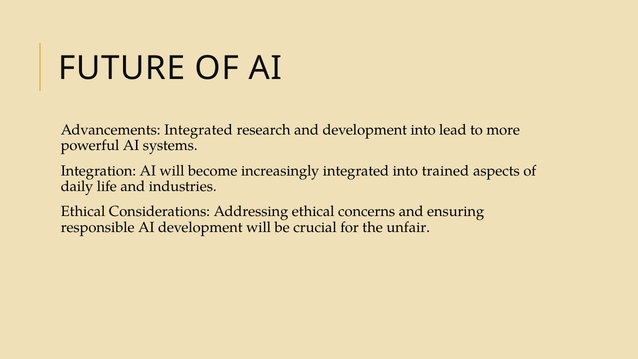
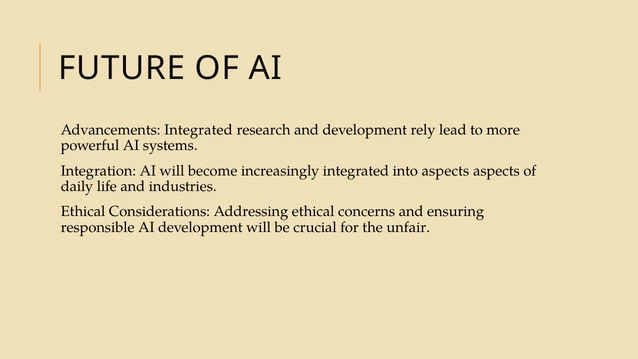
development into: into -> rely (423, 130)
into trained: trained -> aspects (445, 171)
